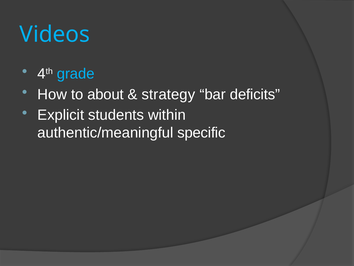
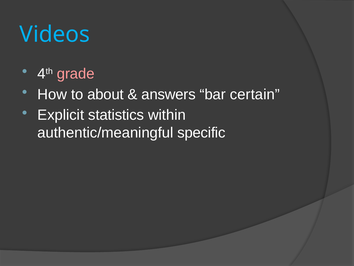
grade colour: light blue -> pink (76, 74)
strategy: strategy -> answers (169, 94)
deficits: deficits -> certain (255, 94)
students: students -> statistics (116, 115)
